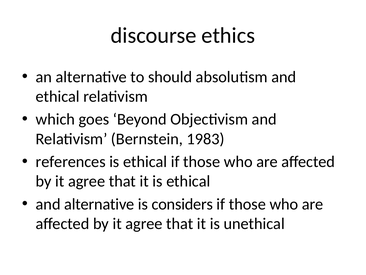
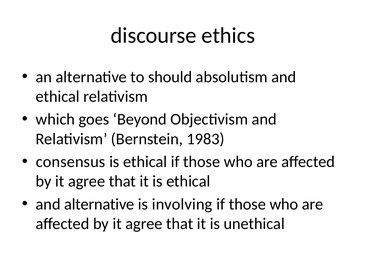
references: references -> consensus (71, 161)
considers: considers -> involving (182, 204)
